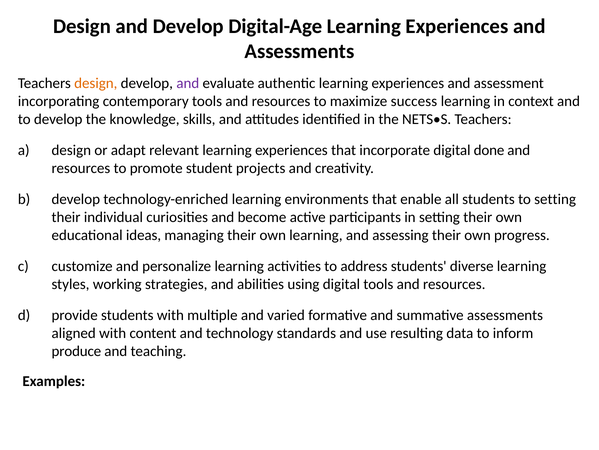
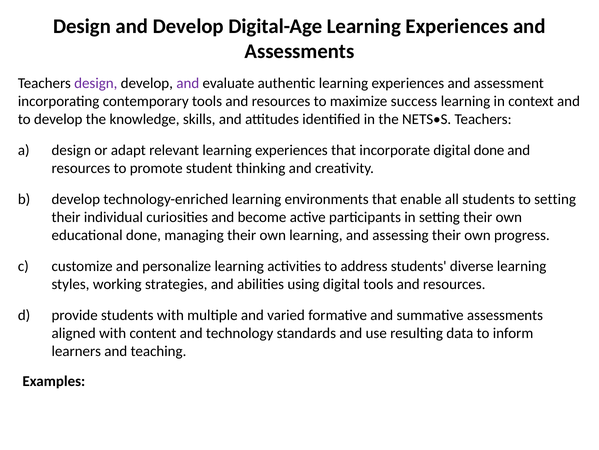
design colour: orange -> purple (96, 83)
projects: projects -> thinking (261, 168)
educational ideas: ideas -> done (143, 235)
produce: produce -> learners (76, 351)
